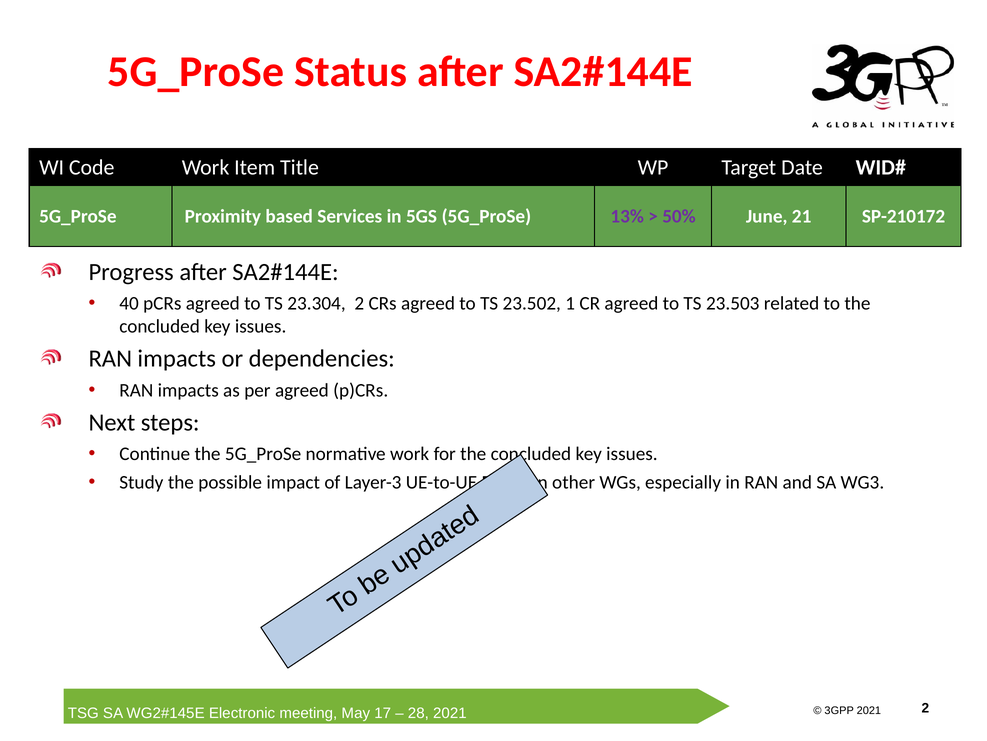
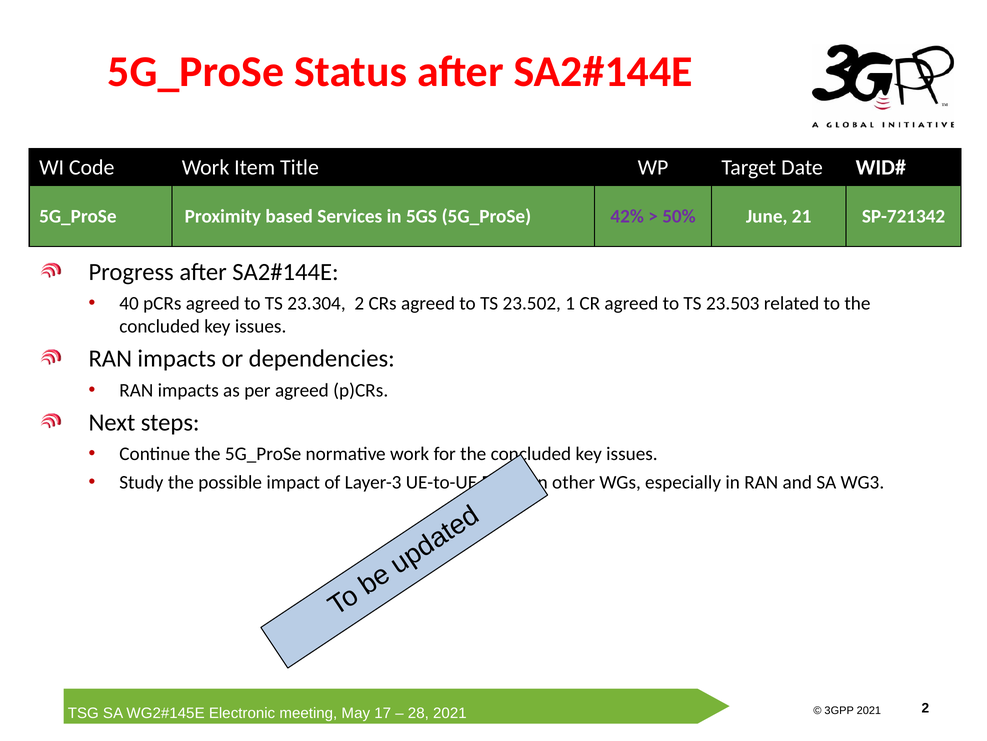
13%: 13% -> 42% (627, 216)
SP-210172: SP-210172 -> SP-721342 (903, 216)
